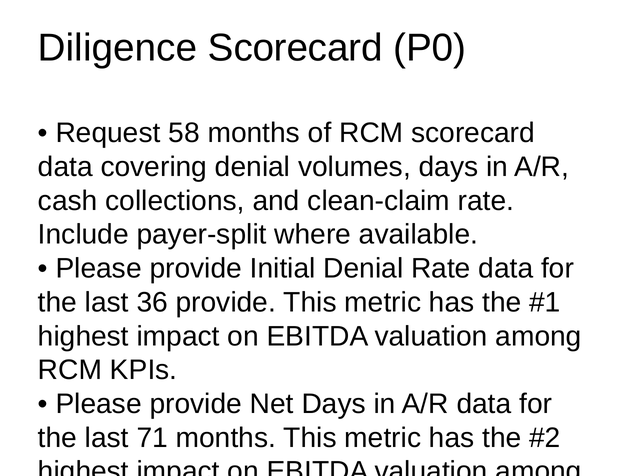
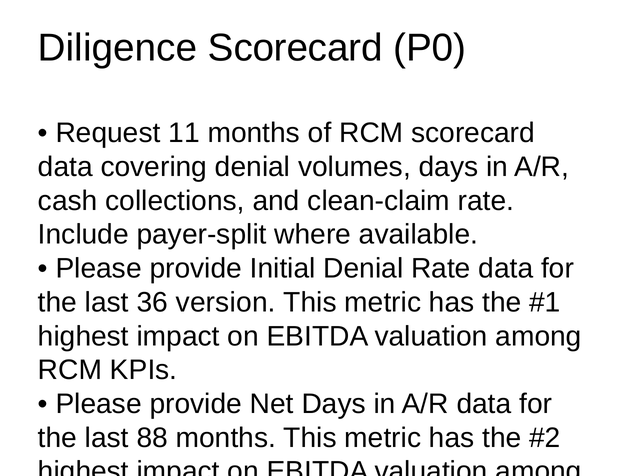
58: 58 -> 11 (184, 133)
36 provide: provide -> version (226, 302)
71: 71 -> 88 (152, 437)
